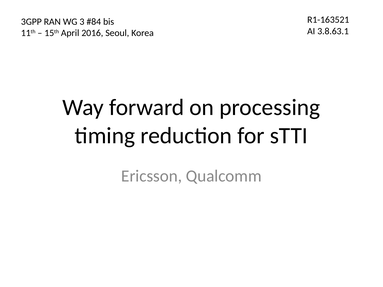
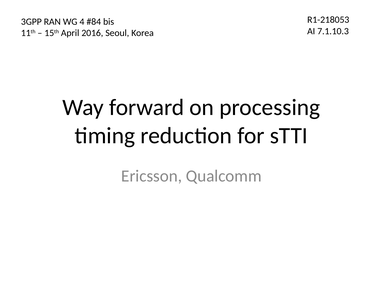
R1-163521: R1-163521 -> R1-218053 (328, 20)
3: 3 -> 4 (82, 22)
3.8.63.1: 3.8.63.1 -> 7.1.10.3 (333, 31)
